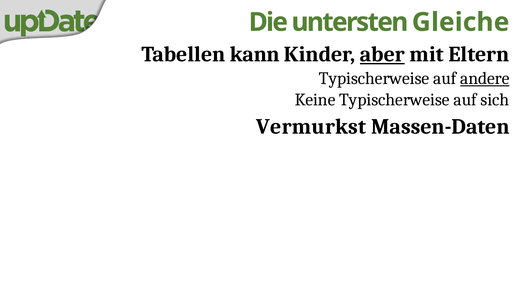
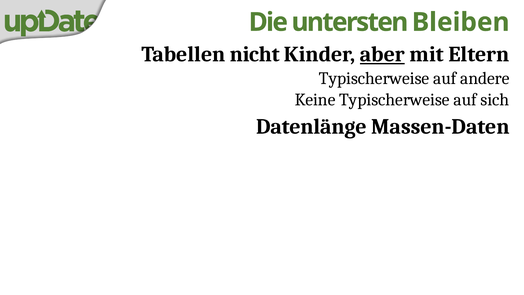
Gleiche: Gleiche -> Bleiben (461, 22)
kann: kann -> nicht (255, 54)
andere underline: present -> none (485, 78)
Vermurkst: Vermurkst -> Datenlänge (311, 126)
